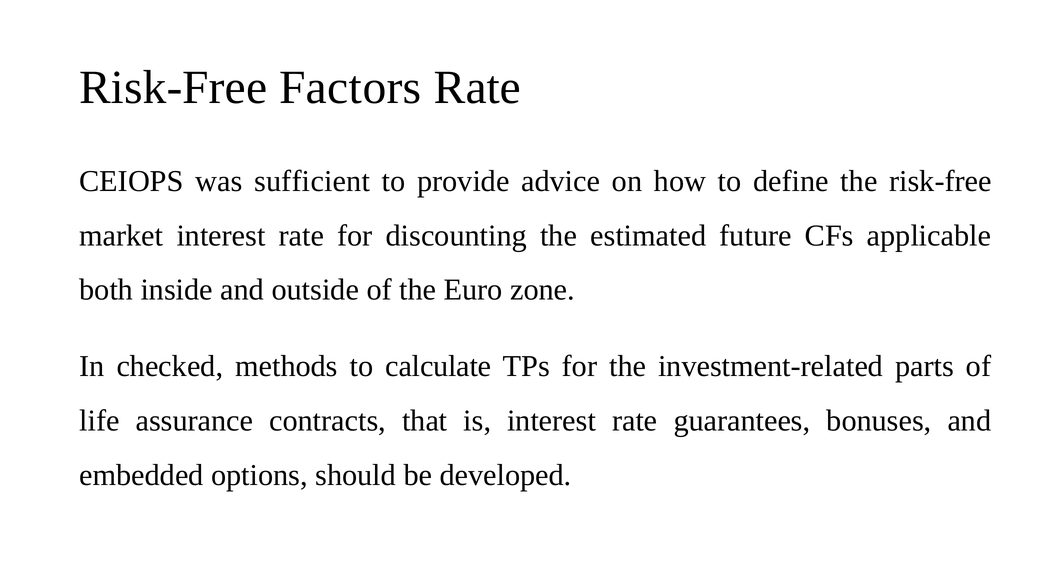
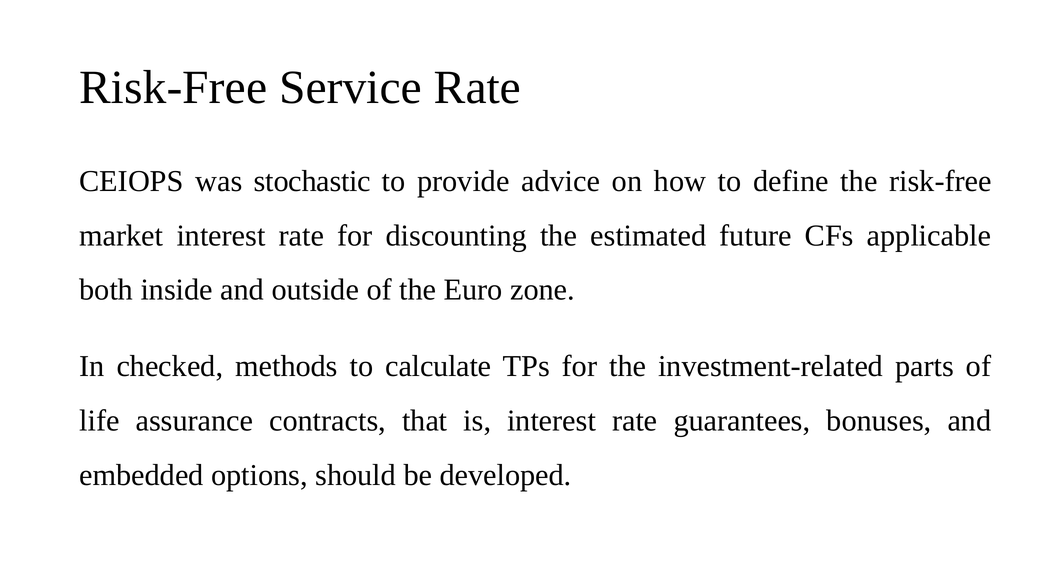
Factors: Factors -> Service (350, 87)
sufficient: sufficient -> stochastic (312, 181)
